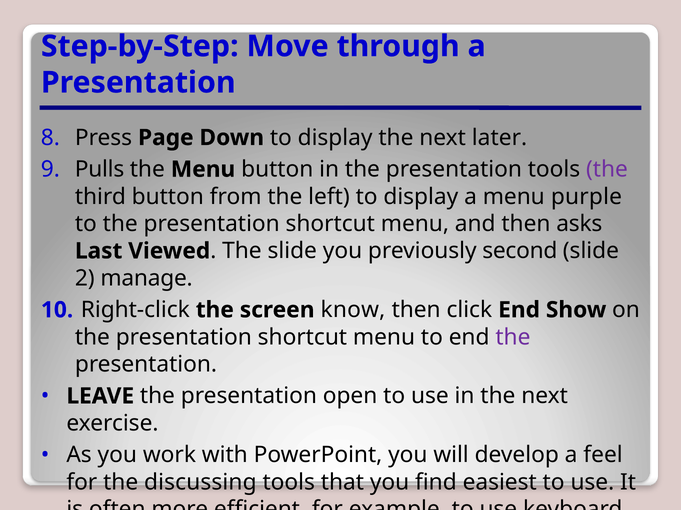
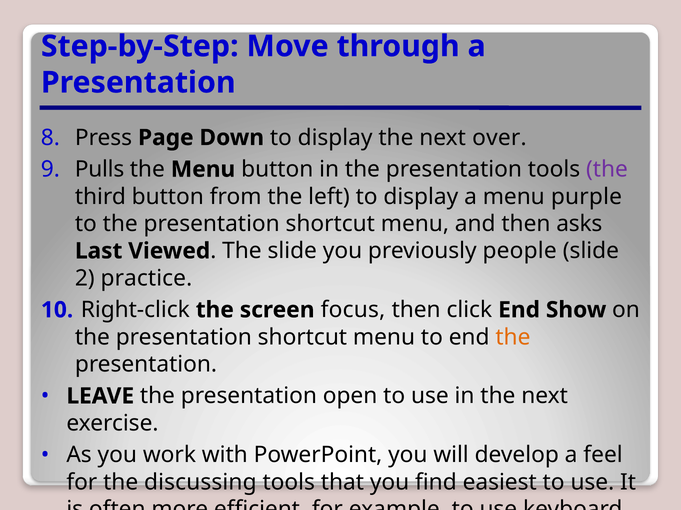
later: later -> over (499, 138)
second: second -> people (520, 251)
manage: manage -> practice (146, 279)
know: know -> focus (353, 310)
the colour: purple -> orange (513, 338)
